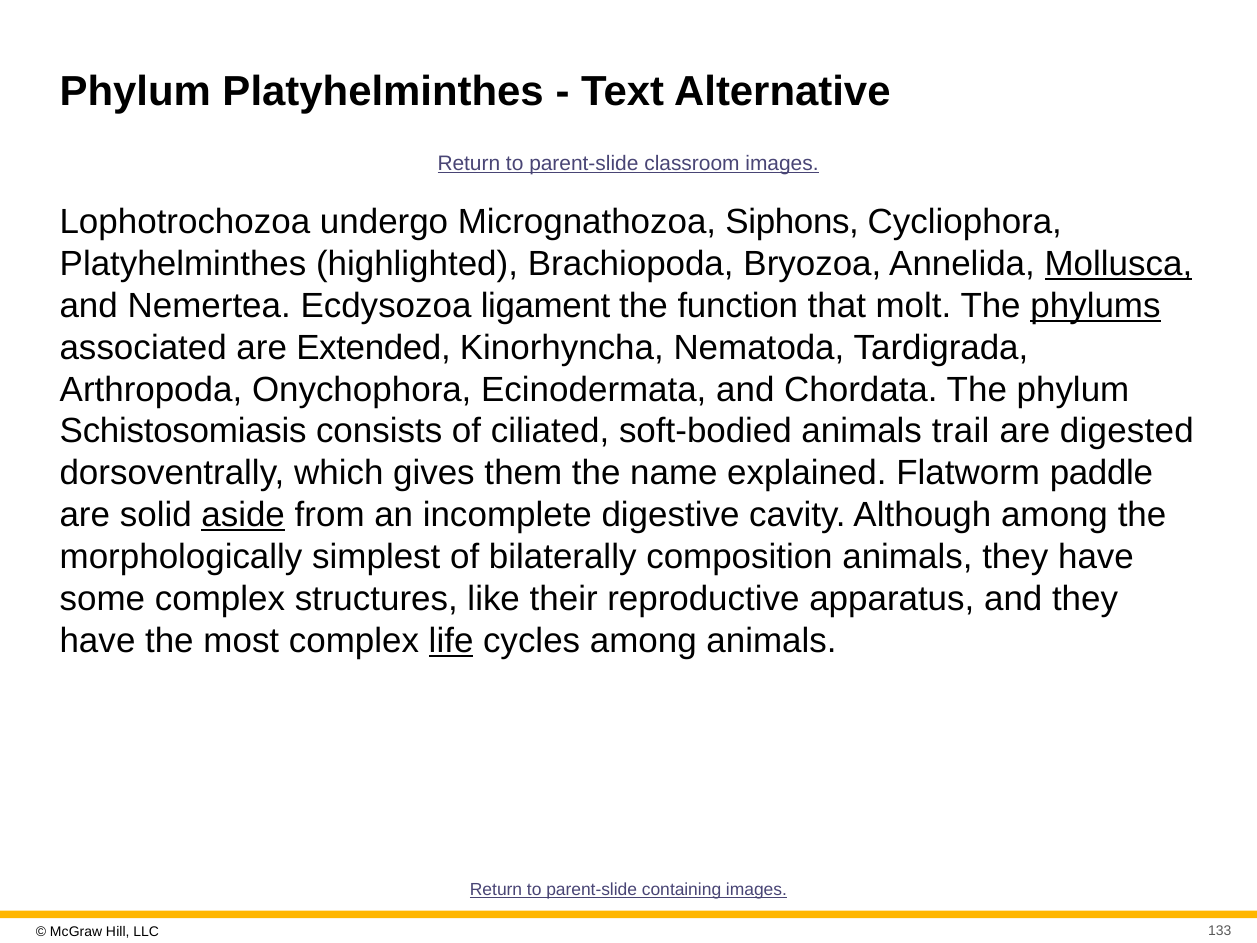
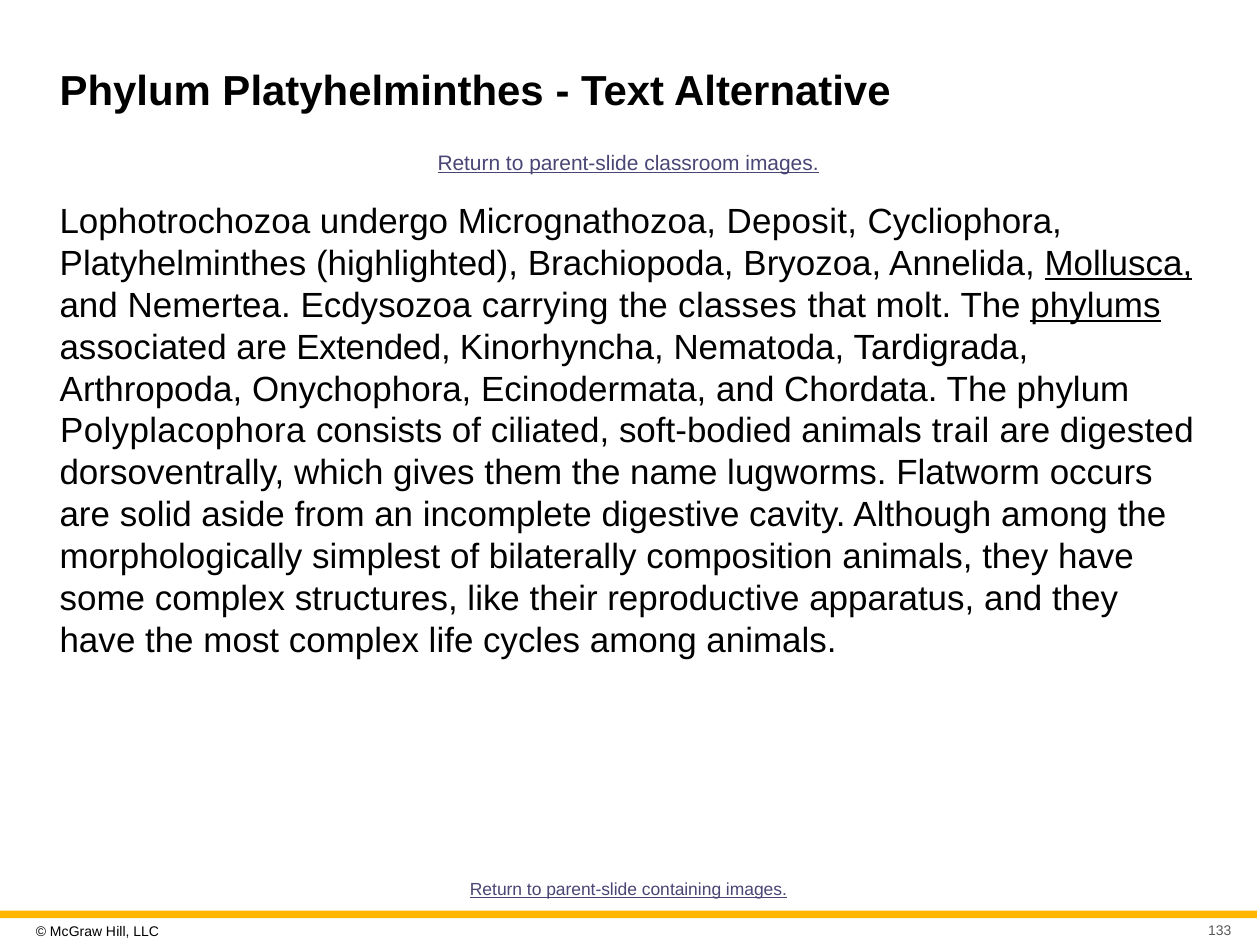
Siphons: Siphons -> Deposit (792, 222)
ligament: ligament -> carrying (545, 306)
function: function -> classes (738, 306)
Schistosomiasis: Schistosomiasis -> Polyplacophora (183, 431)
explained: explained -> lugworms (807, 473)
paddle: paddle -> occurs (1101, 473)
aside underline: present -> none (243, 515)
life underline: present -> none (451, 641)
